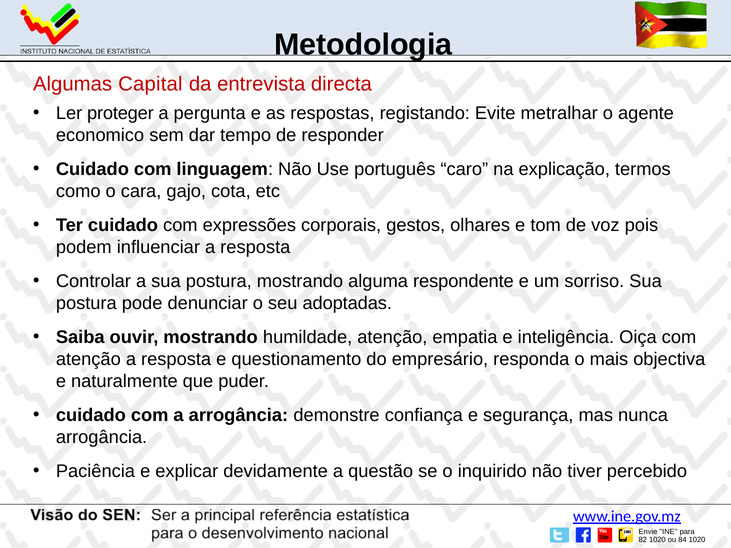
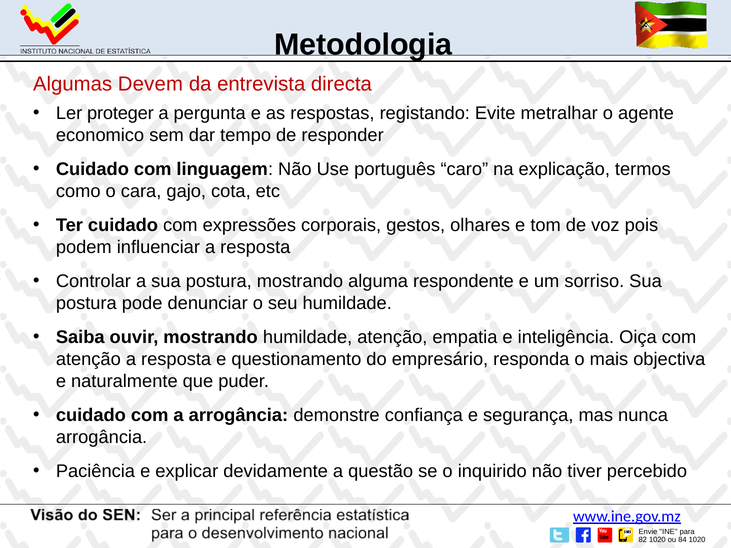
Capital: Capital -> Devem (150, 84)
seu adoptadas: adoptadas -> humildade (347, 303)
